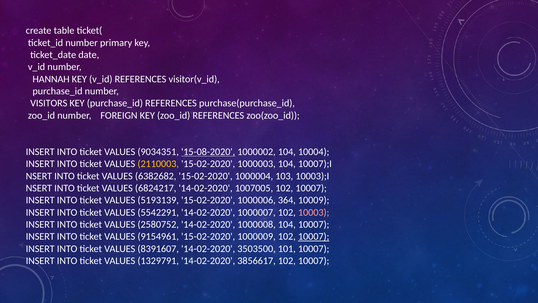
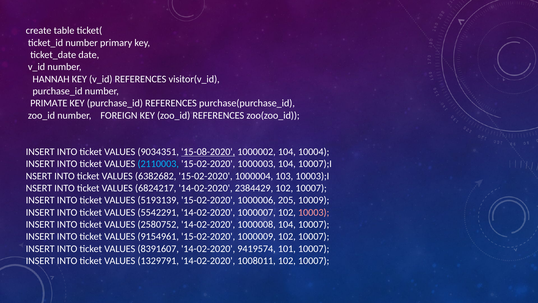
VISITORS: VISITORS -> PRIMATE (49, 103)
2110003 colour: yellow -> light blue (158, 164)
1007005: 1007005 -> 2384429 (254, 188)
364: 364 -> 205 (287, 200)
10007 underline: present -> none (314, 236)
3503500: 3503500 -> 9419574 (257, 248)
3856617: 3856617 -> 1008011 (257, 261)
